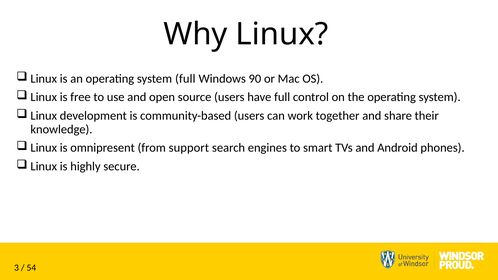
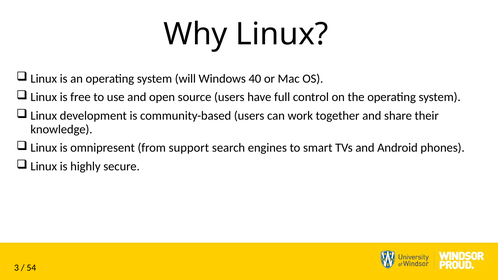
system full: full -> will (185, 79)
90: 90 -> 40 (255, 79)
